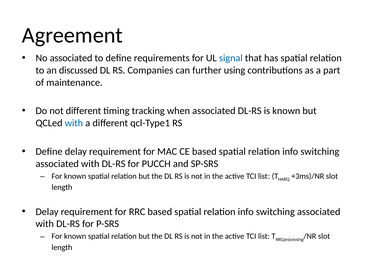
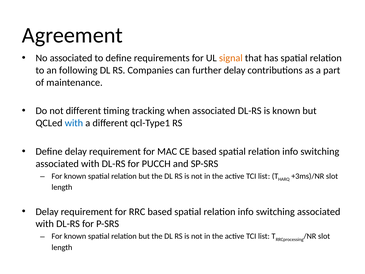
signal colour: blue -> orange (231, 58)
discussed: discussed -> following (78, 70)
further using: using -> delay (235, 70)
